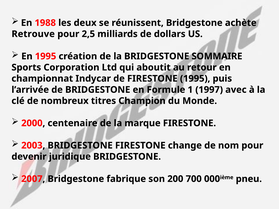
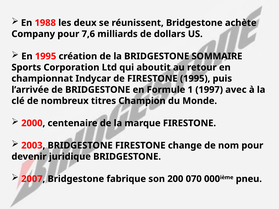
Retrouve: Retrouve -> Company (33, 34)
2,5: 2,5 -> 7,6 (88, 34)
700: 700 -> 070 (194, 179)
